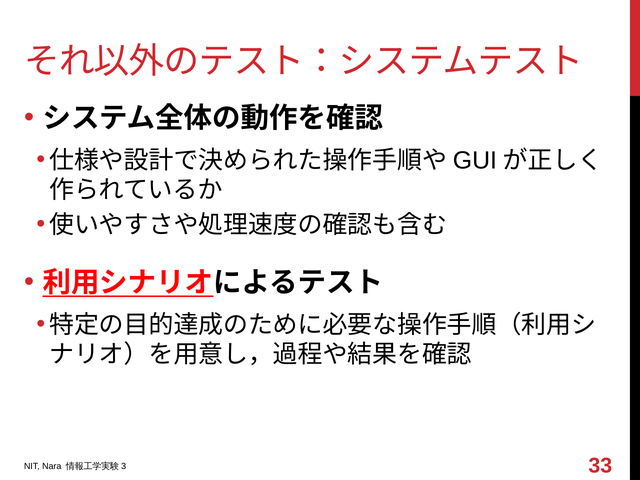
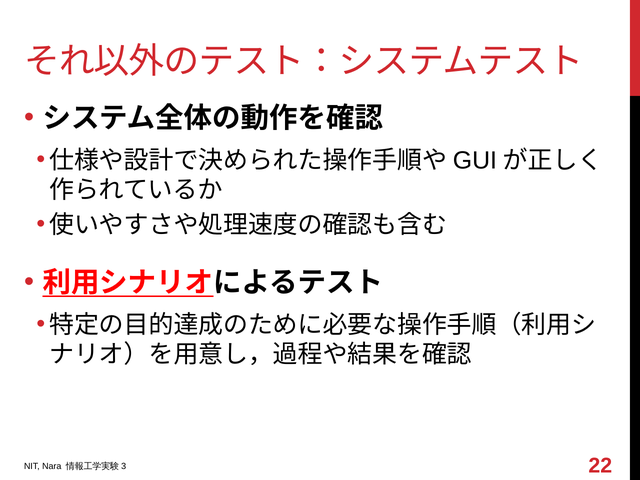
33: 33 -> 22 (600, 466)
